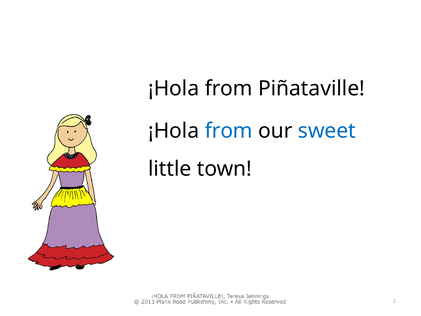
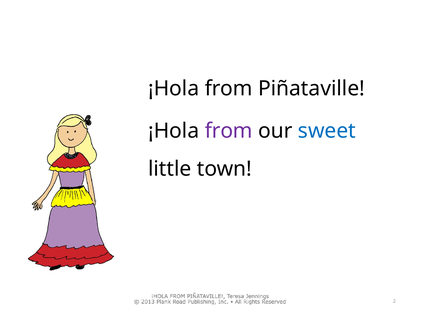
from colour: blue -> purple (229, 131)
